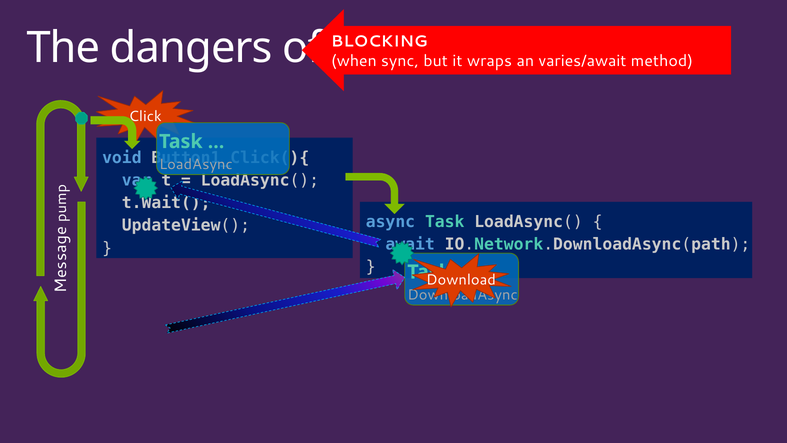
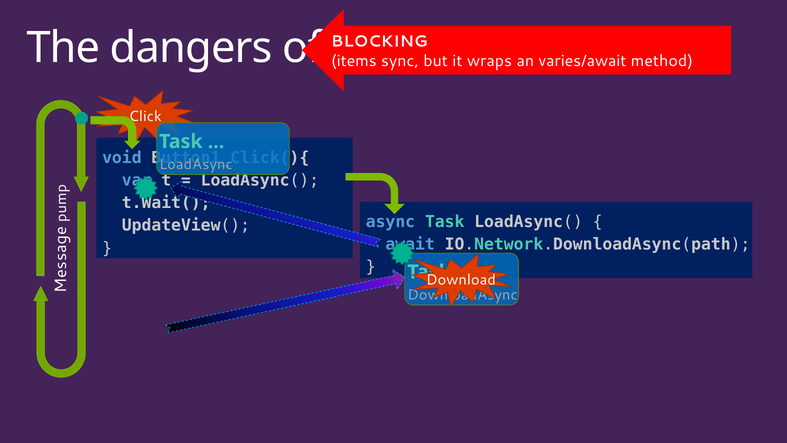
when: when -> items (354, 61)
